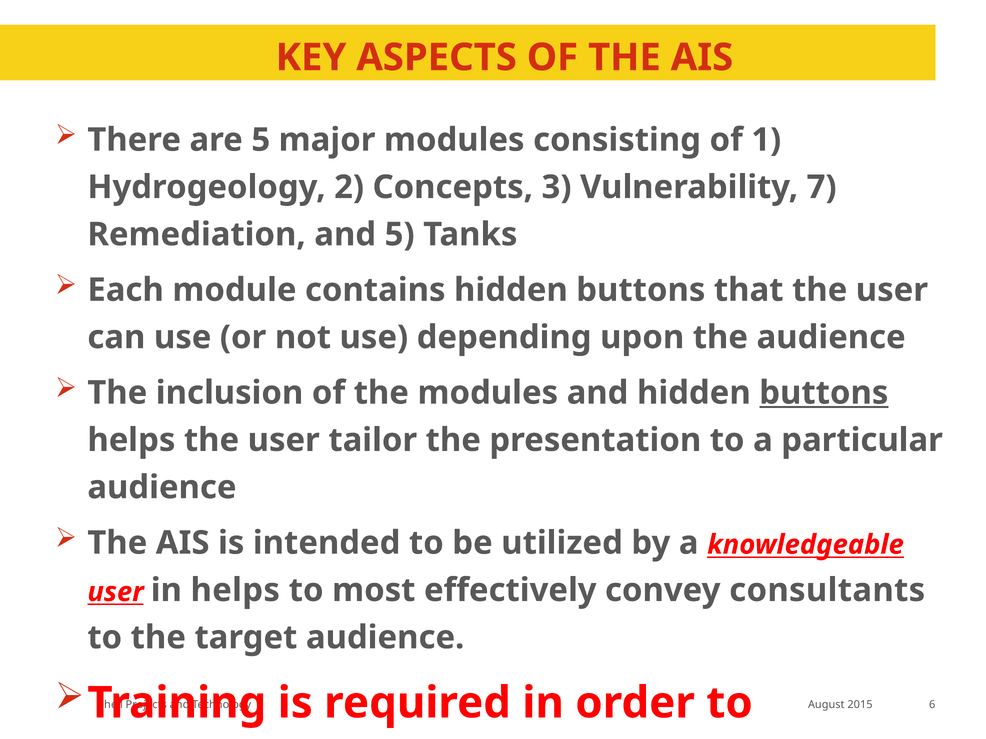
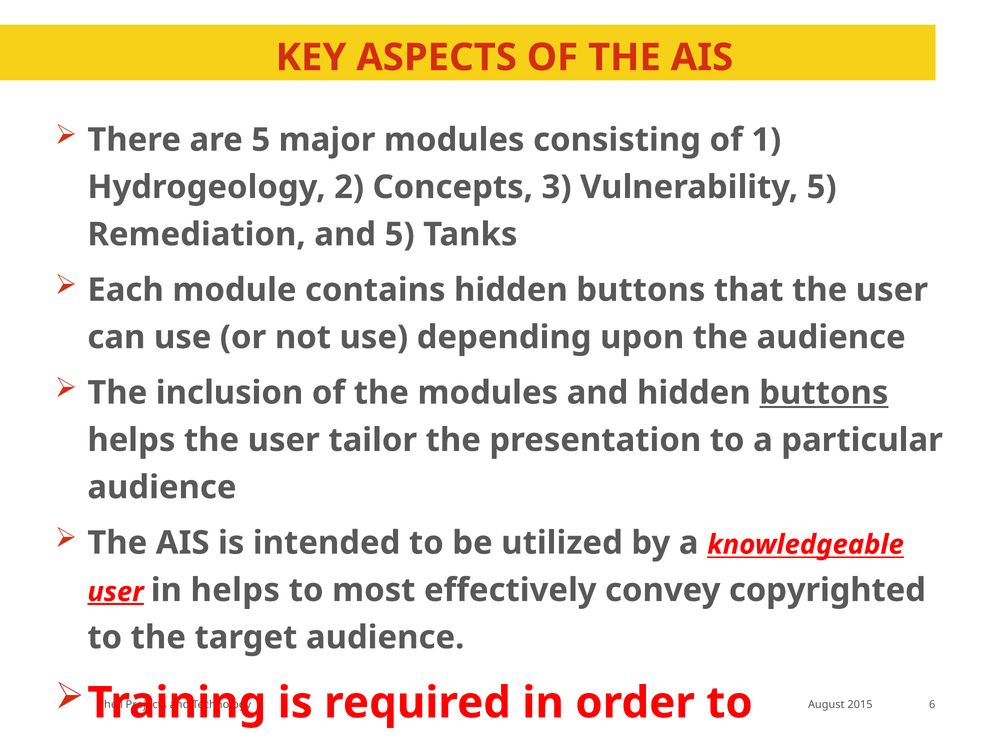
Vulnerability 7: 7 -> 5 (822, 187)
user underline: none -> present (116, 592)
consultants: consultants -> copyrighted (827, 591)
